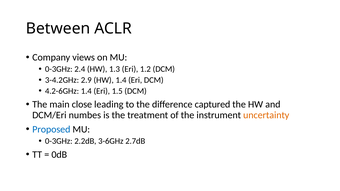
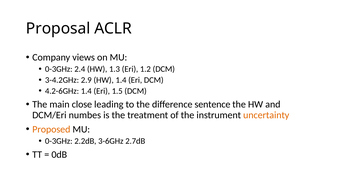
Between: Between -> Proposal (58, 29)
captured: captured -> sentence (212, 105)
Proposed colour: blue -> orange (51, 130)
